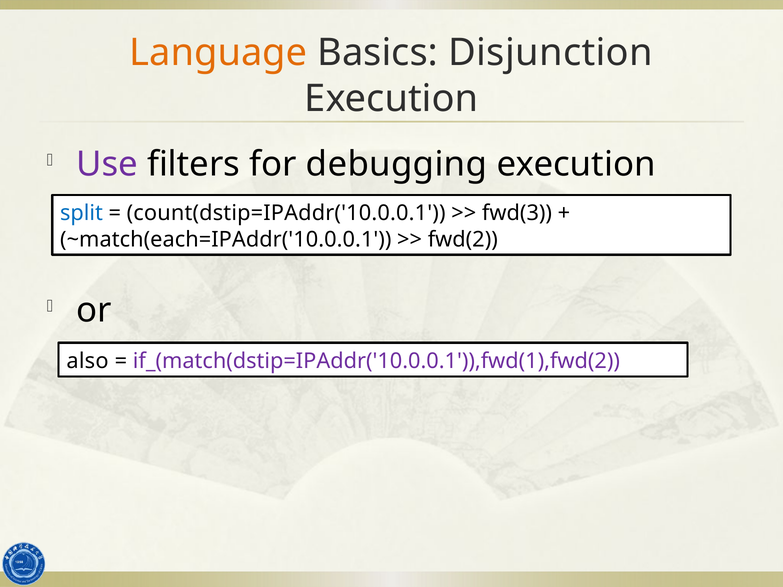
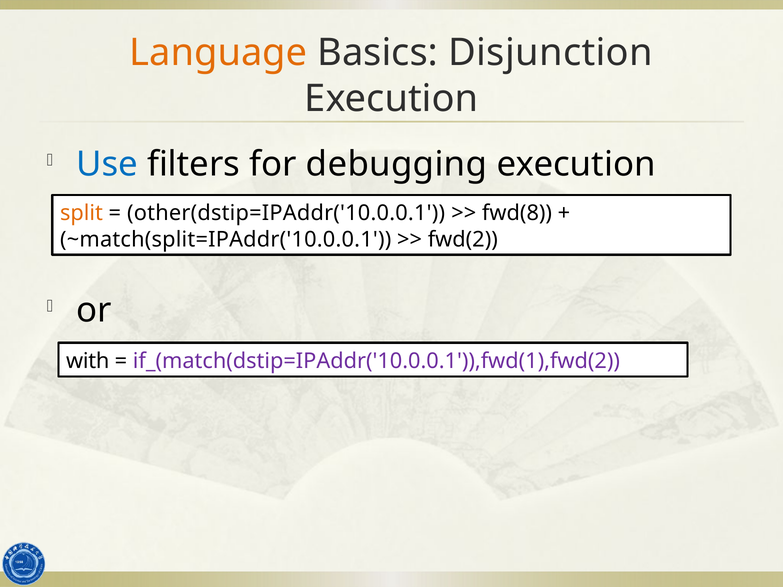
Use colour: purple -> blue (107, 164)
split colour: blue -> orange (81, 213)
count(dstip=IPAddr('10.0.0.1: count(dstip=IPAddr('10.0.0.1 -> other(dstip=IPAddr('10.0.0.1 (286, 213)
fwd(3: fwd(3 -> fwd(8 (517, 213)
~match(each=IPAddr('10.0.0.1: ~match(each=IPAddr('10.0.0.1 -> ~match(split=IPAddr('10.0.0.1 (226, 239)
also: also -> with (88, 361)
